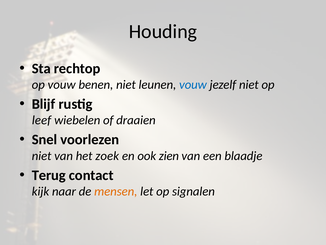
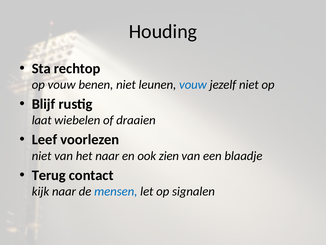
leef: leef -> laat (42, 120)
Snel: Snel -> Leef (44, 139)
het zoek: zoek -> naar (107, 156)
mensen colour: orange -> blue (116, 191)
